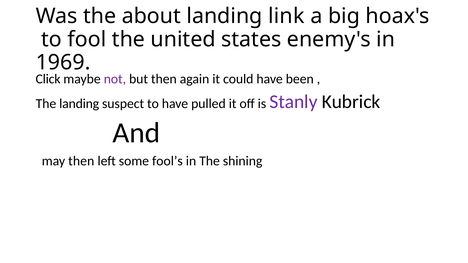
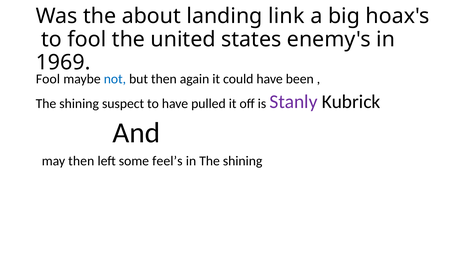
Click: Click -> Fool (48, 79)
not colour: purple -> blue (115, 79)
landing: landing -> shining (79, 104)
fool’s: fool’s -> feel’s (167, 161)
